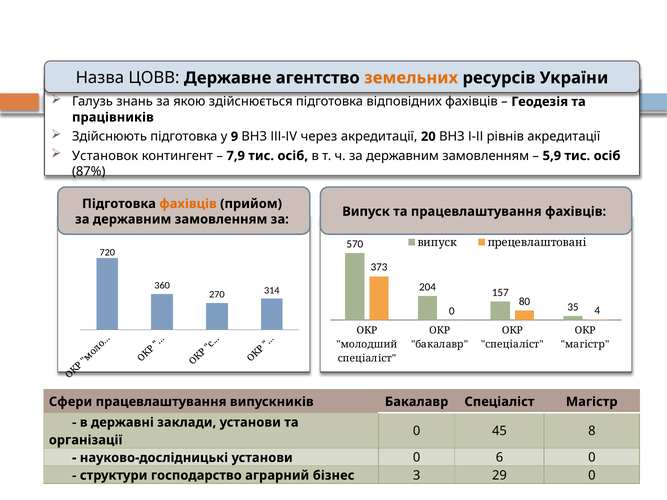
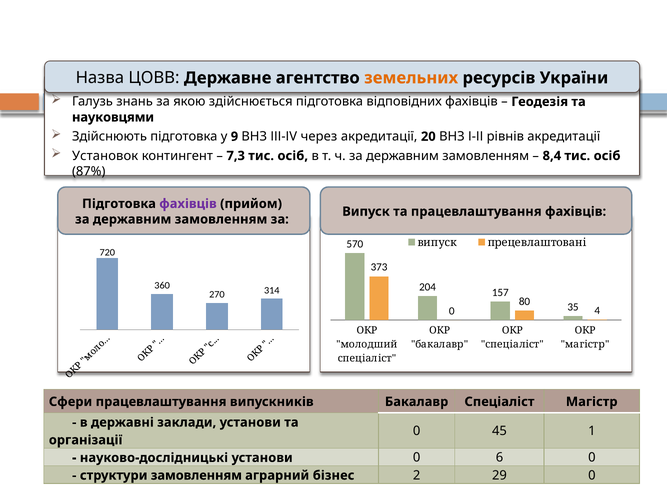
працівників: працівників -> науковцями (113, 117)
7,9: 7,9 -> 7,3 (236, 156)
5,9: 5,9 -> 8,4 (552, 156)
фахівців colour: orange -> purple (188, 204)
8: 8 -> 1 (592, 431)
структури господарство: господарство -> замовленням (196, 476)
3: 3 -> 2 (417, 476)
